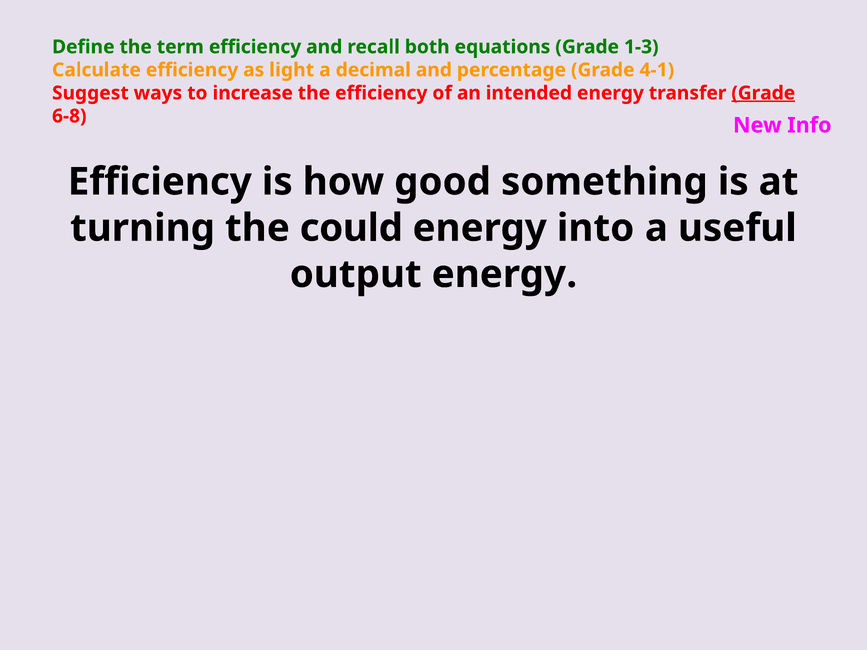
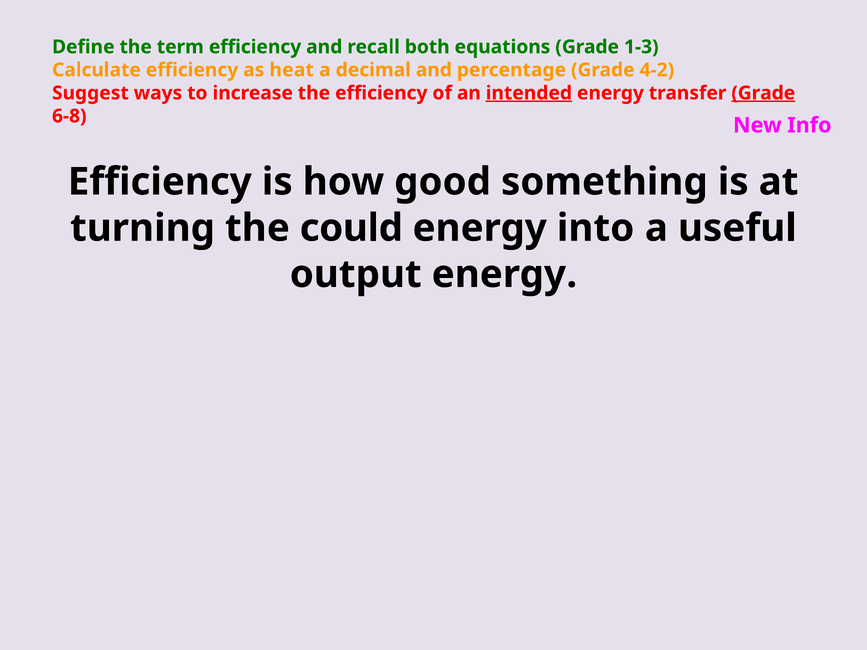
light: light -> heat (292, 70)
4-1: 4-1 -> 4-2 (657, 70)
intended underline: none -> present (529, 93)
